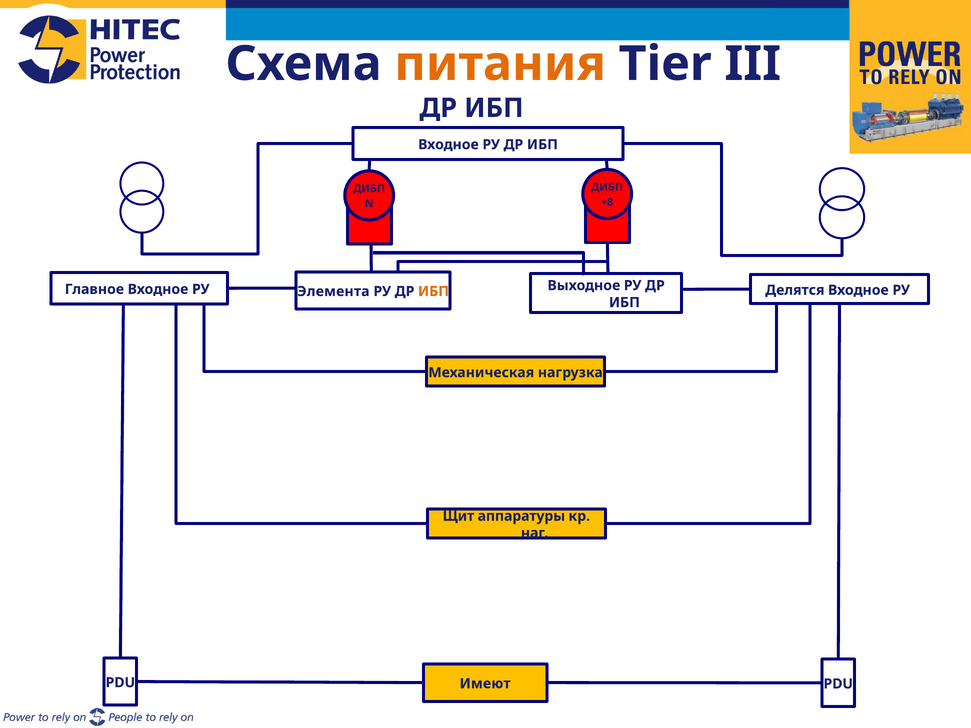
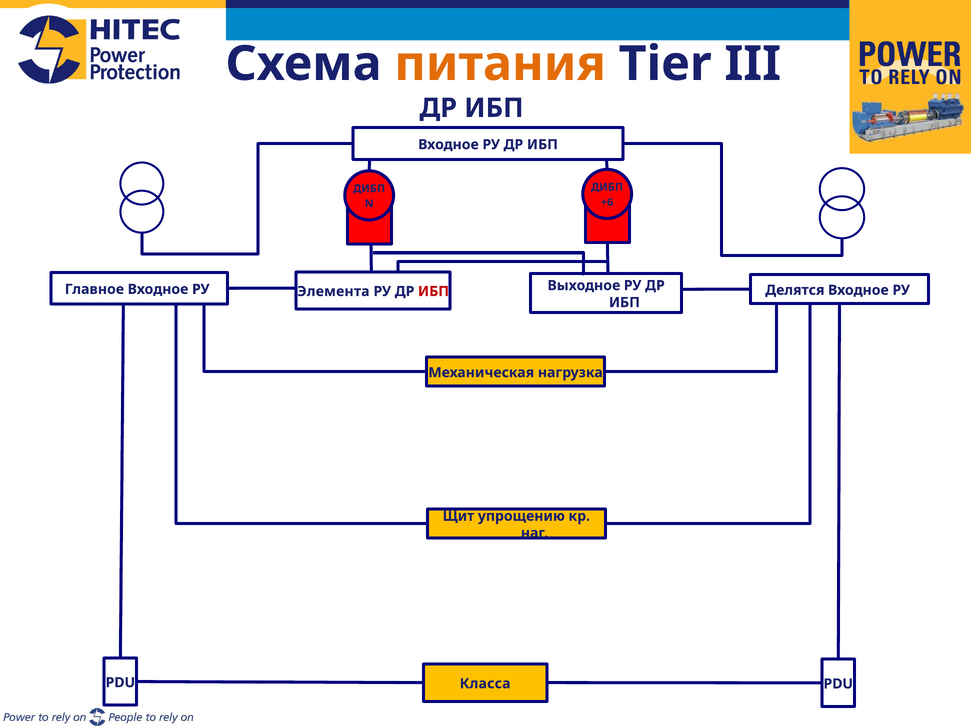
+8: +8 -> +6 (607, 202)
ИБП colour: orange -> red (434, 292)
аппаратуры: аппаратуры -> упрощению (521, 516)
Имеют: Имеют -> Класса (485, 684)
